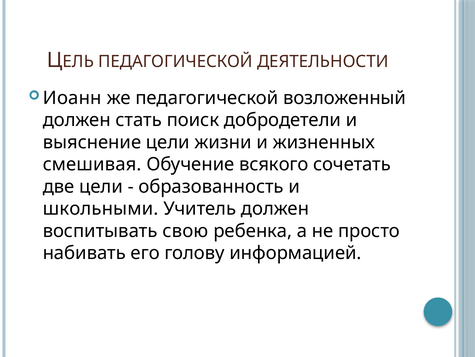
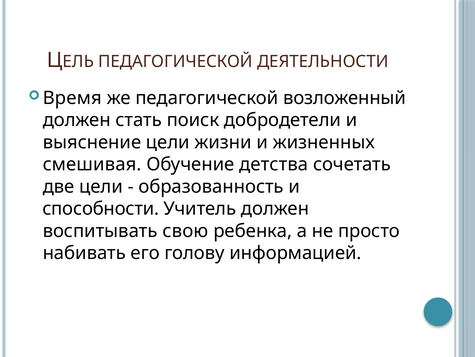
Иоанн: Иоанн -> Время (72, 98)
всякого: всякого -> детства (274, 164)
школьными: школьными -> способности (101, 208)
